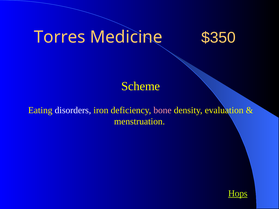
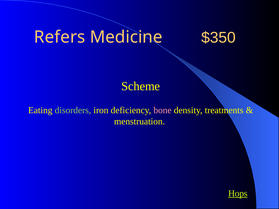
Torres: Torres -> Refers (60, 37)
disorders colour: white -> light green (73, 110)
evaluation: evaluation -> treatments (224, 110)
